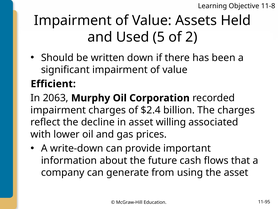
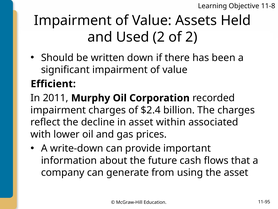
Used 5: 5 -> 2 (159, 37)
2063: 2063 -> 2011 (56, 98)
willing: willing -> within (171, 122)
